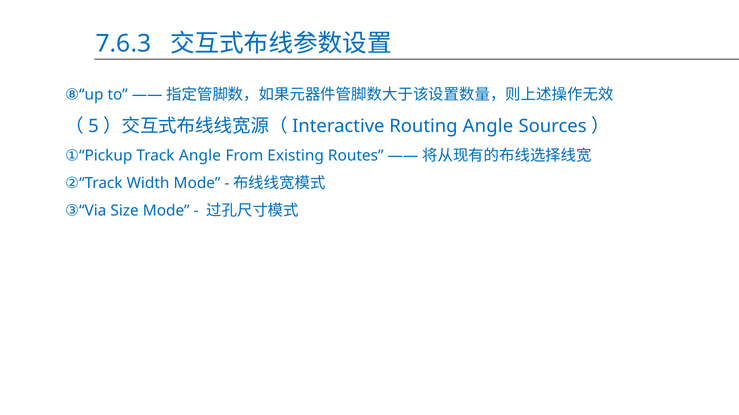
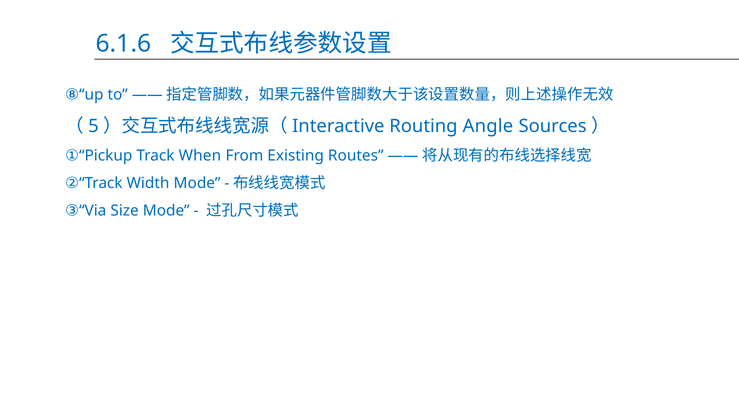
7.6.3: 7.6.3 -> 6.1.6 (123, 44)
Track Angle: Angle -> When (200, 156)
